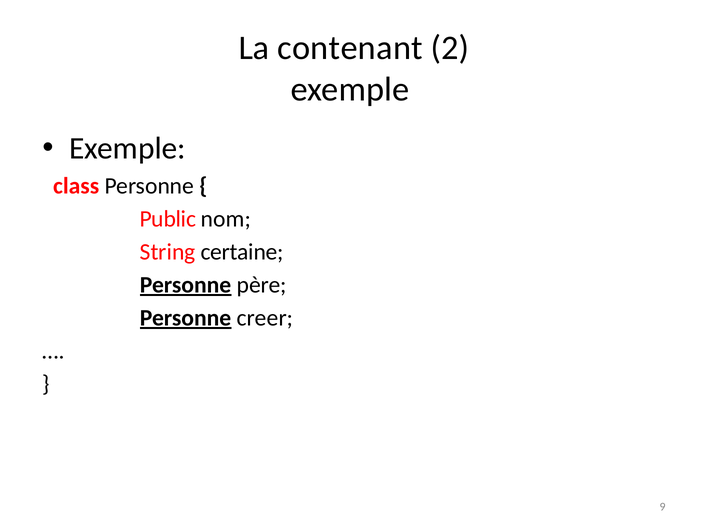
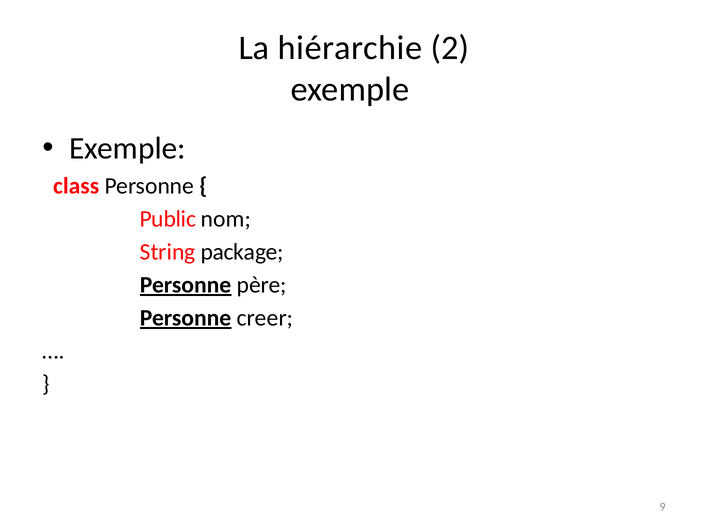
contenant: contenant -> hiérarchie (350, 48)
certaine: certaine -> package (242, 252)
